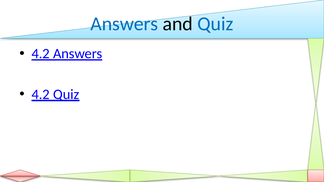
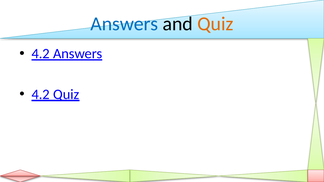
Quiz colour: blue -> orange (215, 24)
